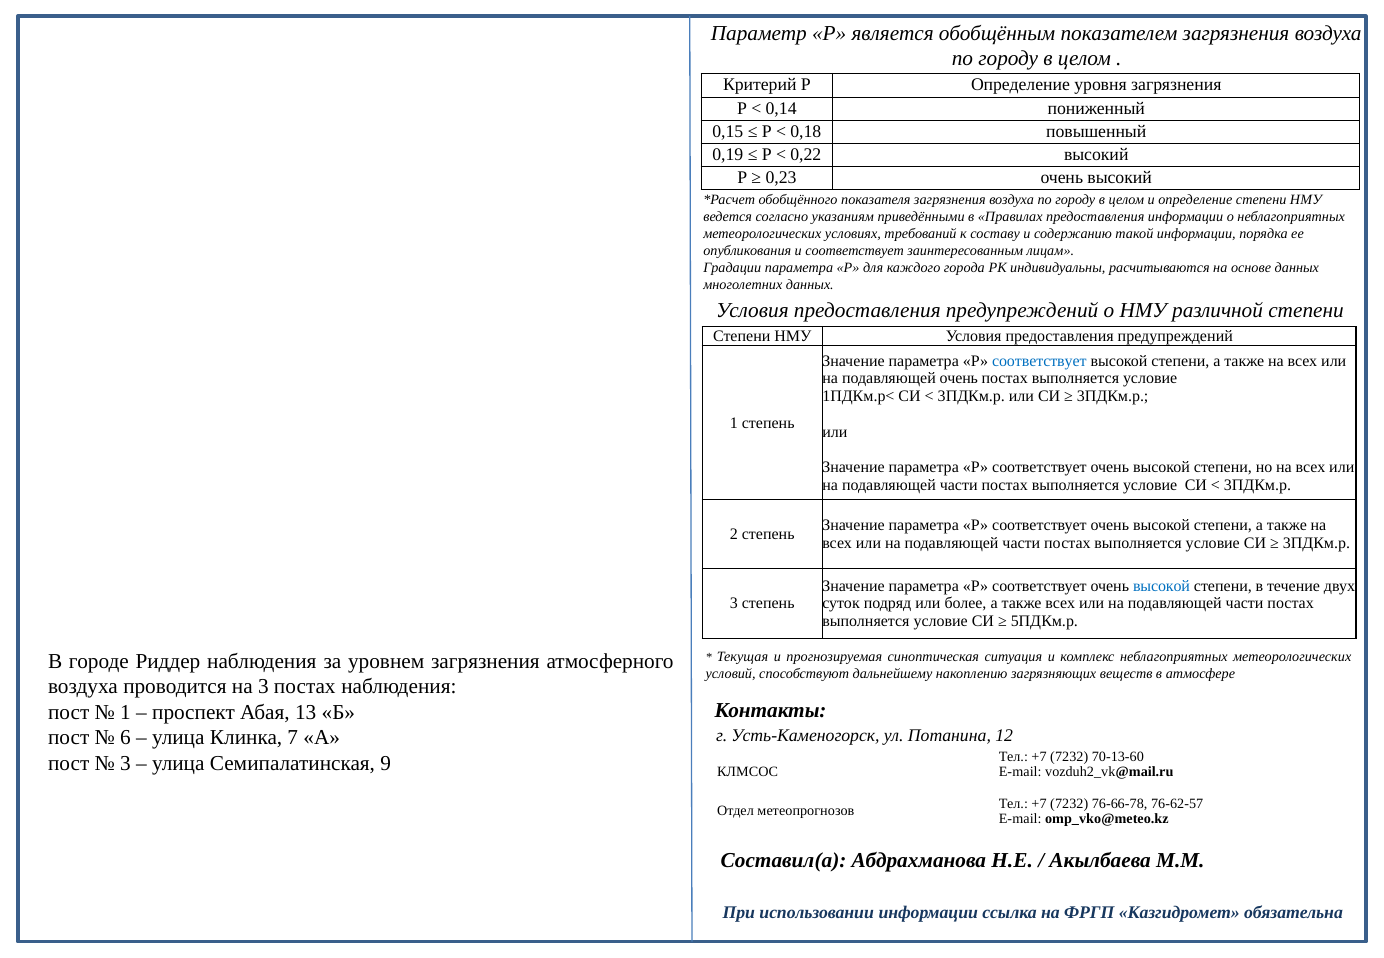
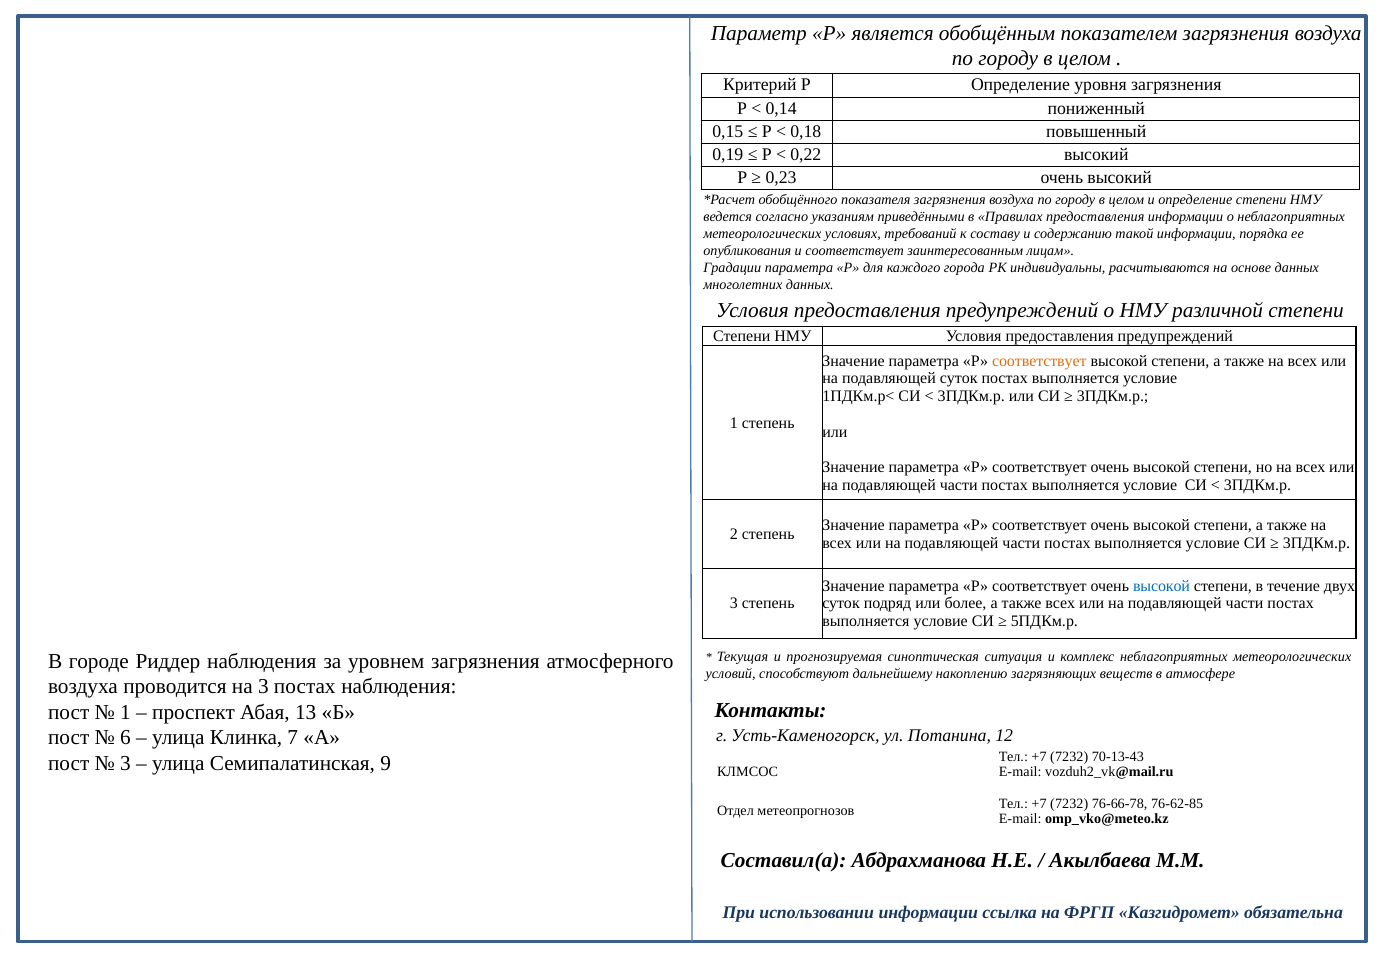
соответствует colour: blue -> orange (1039, 361)
подавляющей очень: очень -> суток (959, 379)
70-13-60: 70-13-60 -> 70-13-43 (1118, 757)
76-62-57: 76-62-57 -> 76-62-85 (1177, 803)
